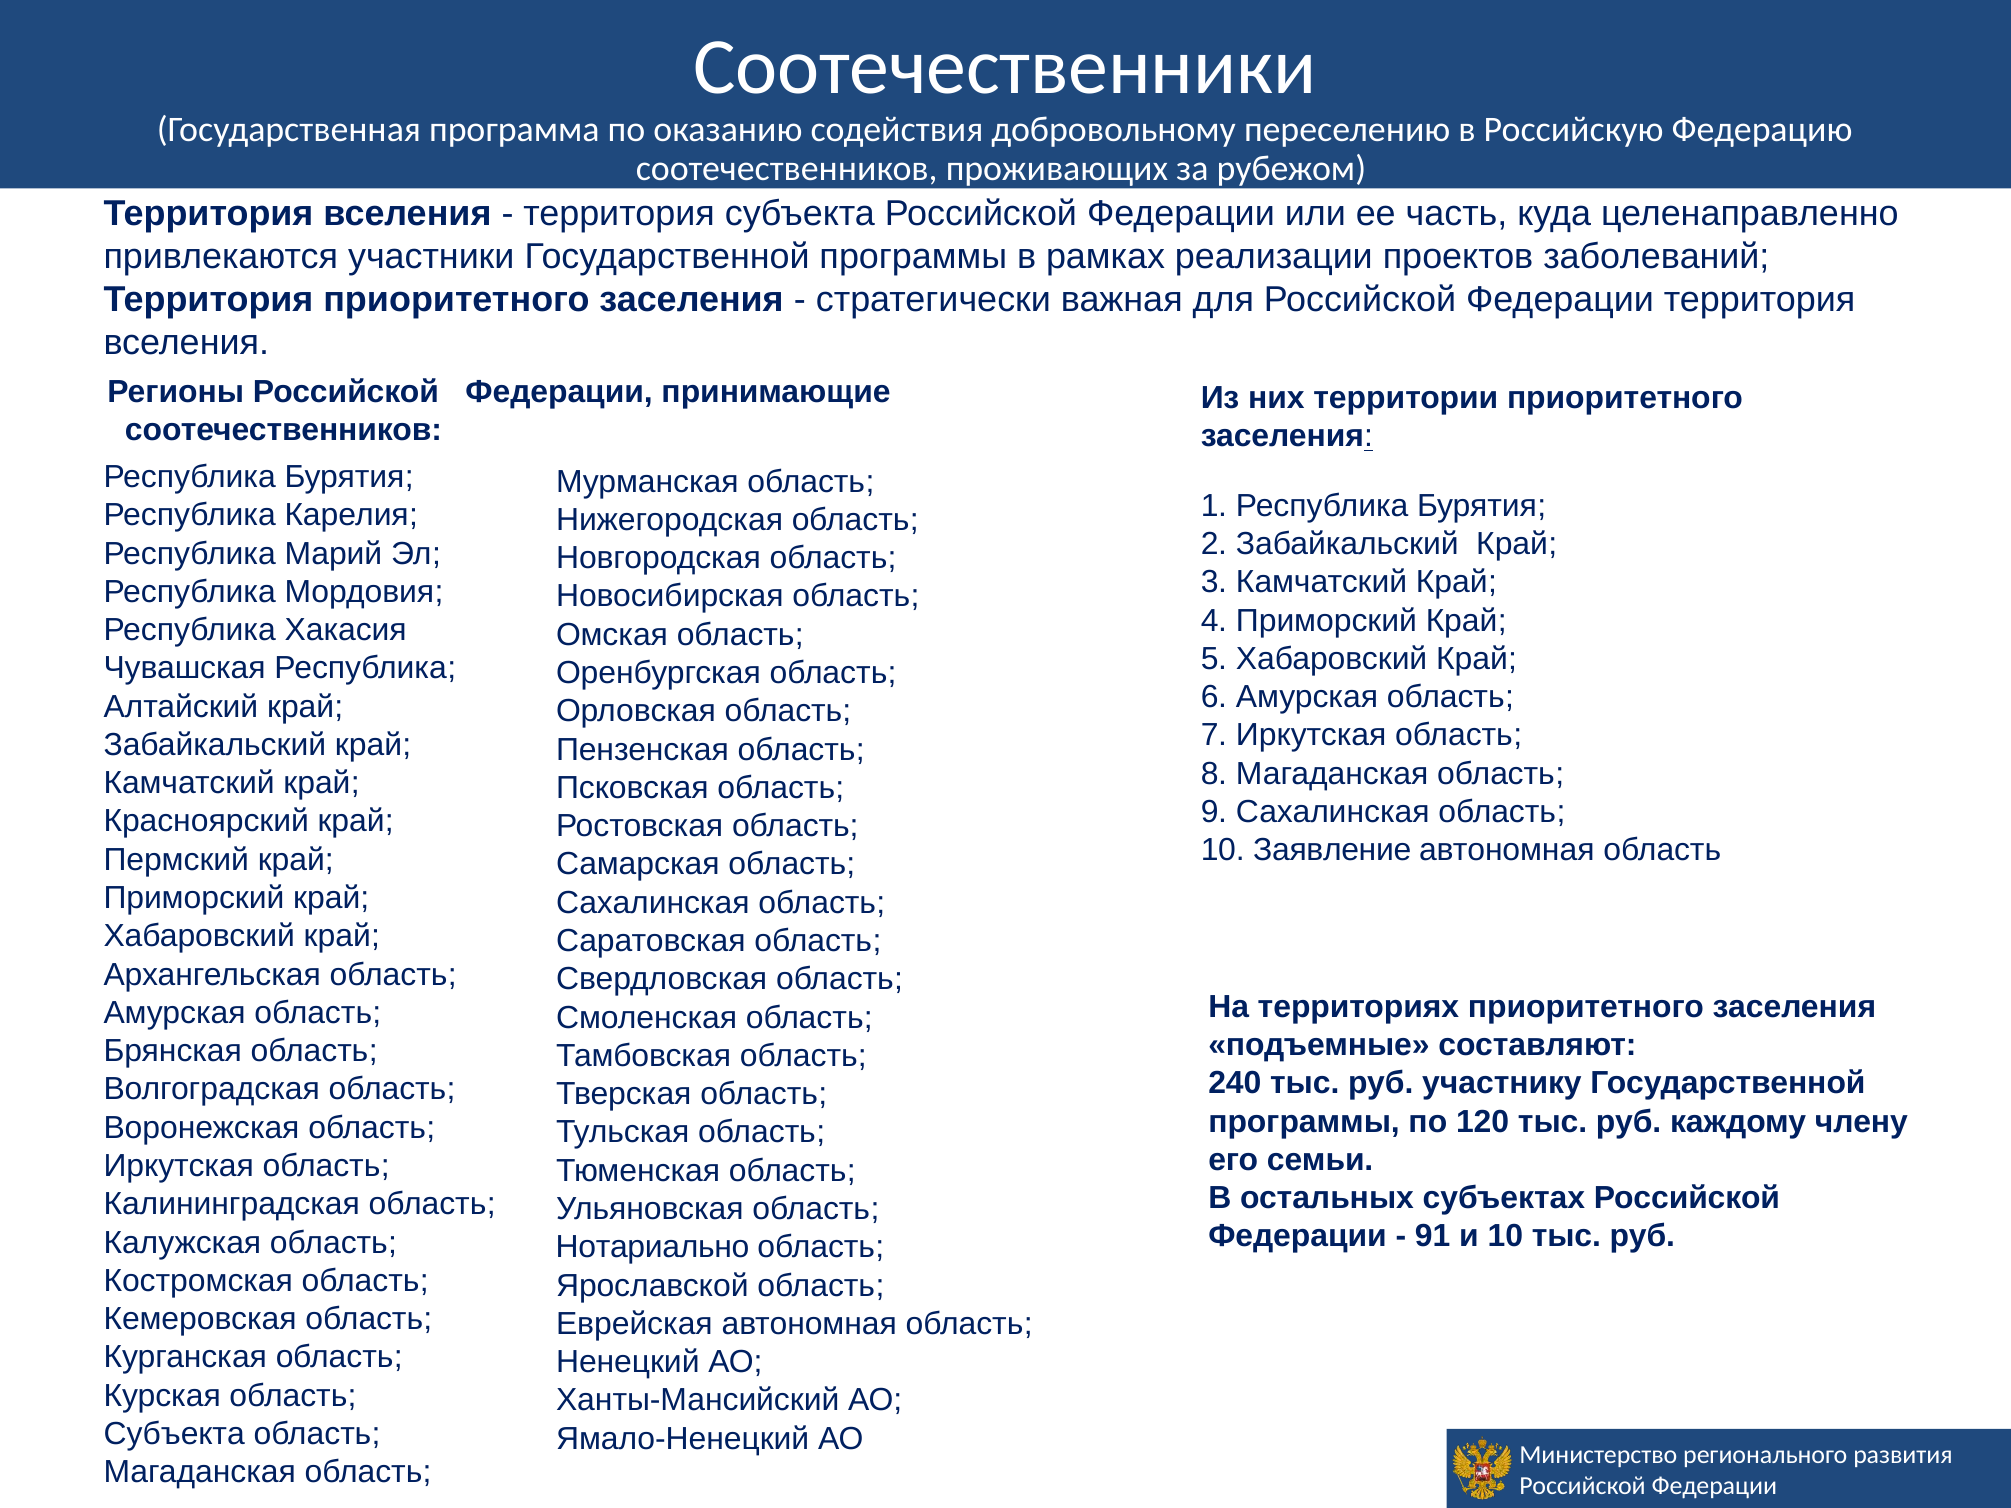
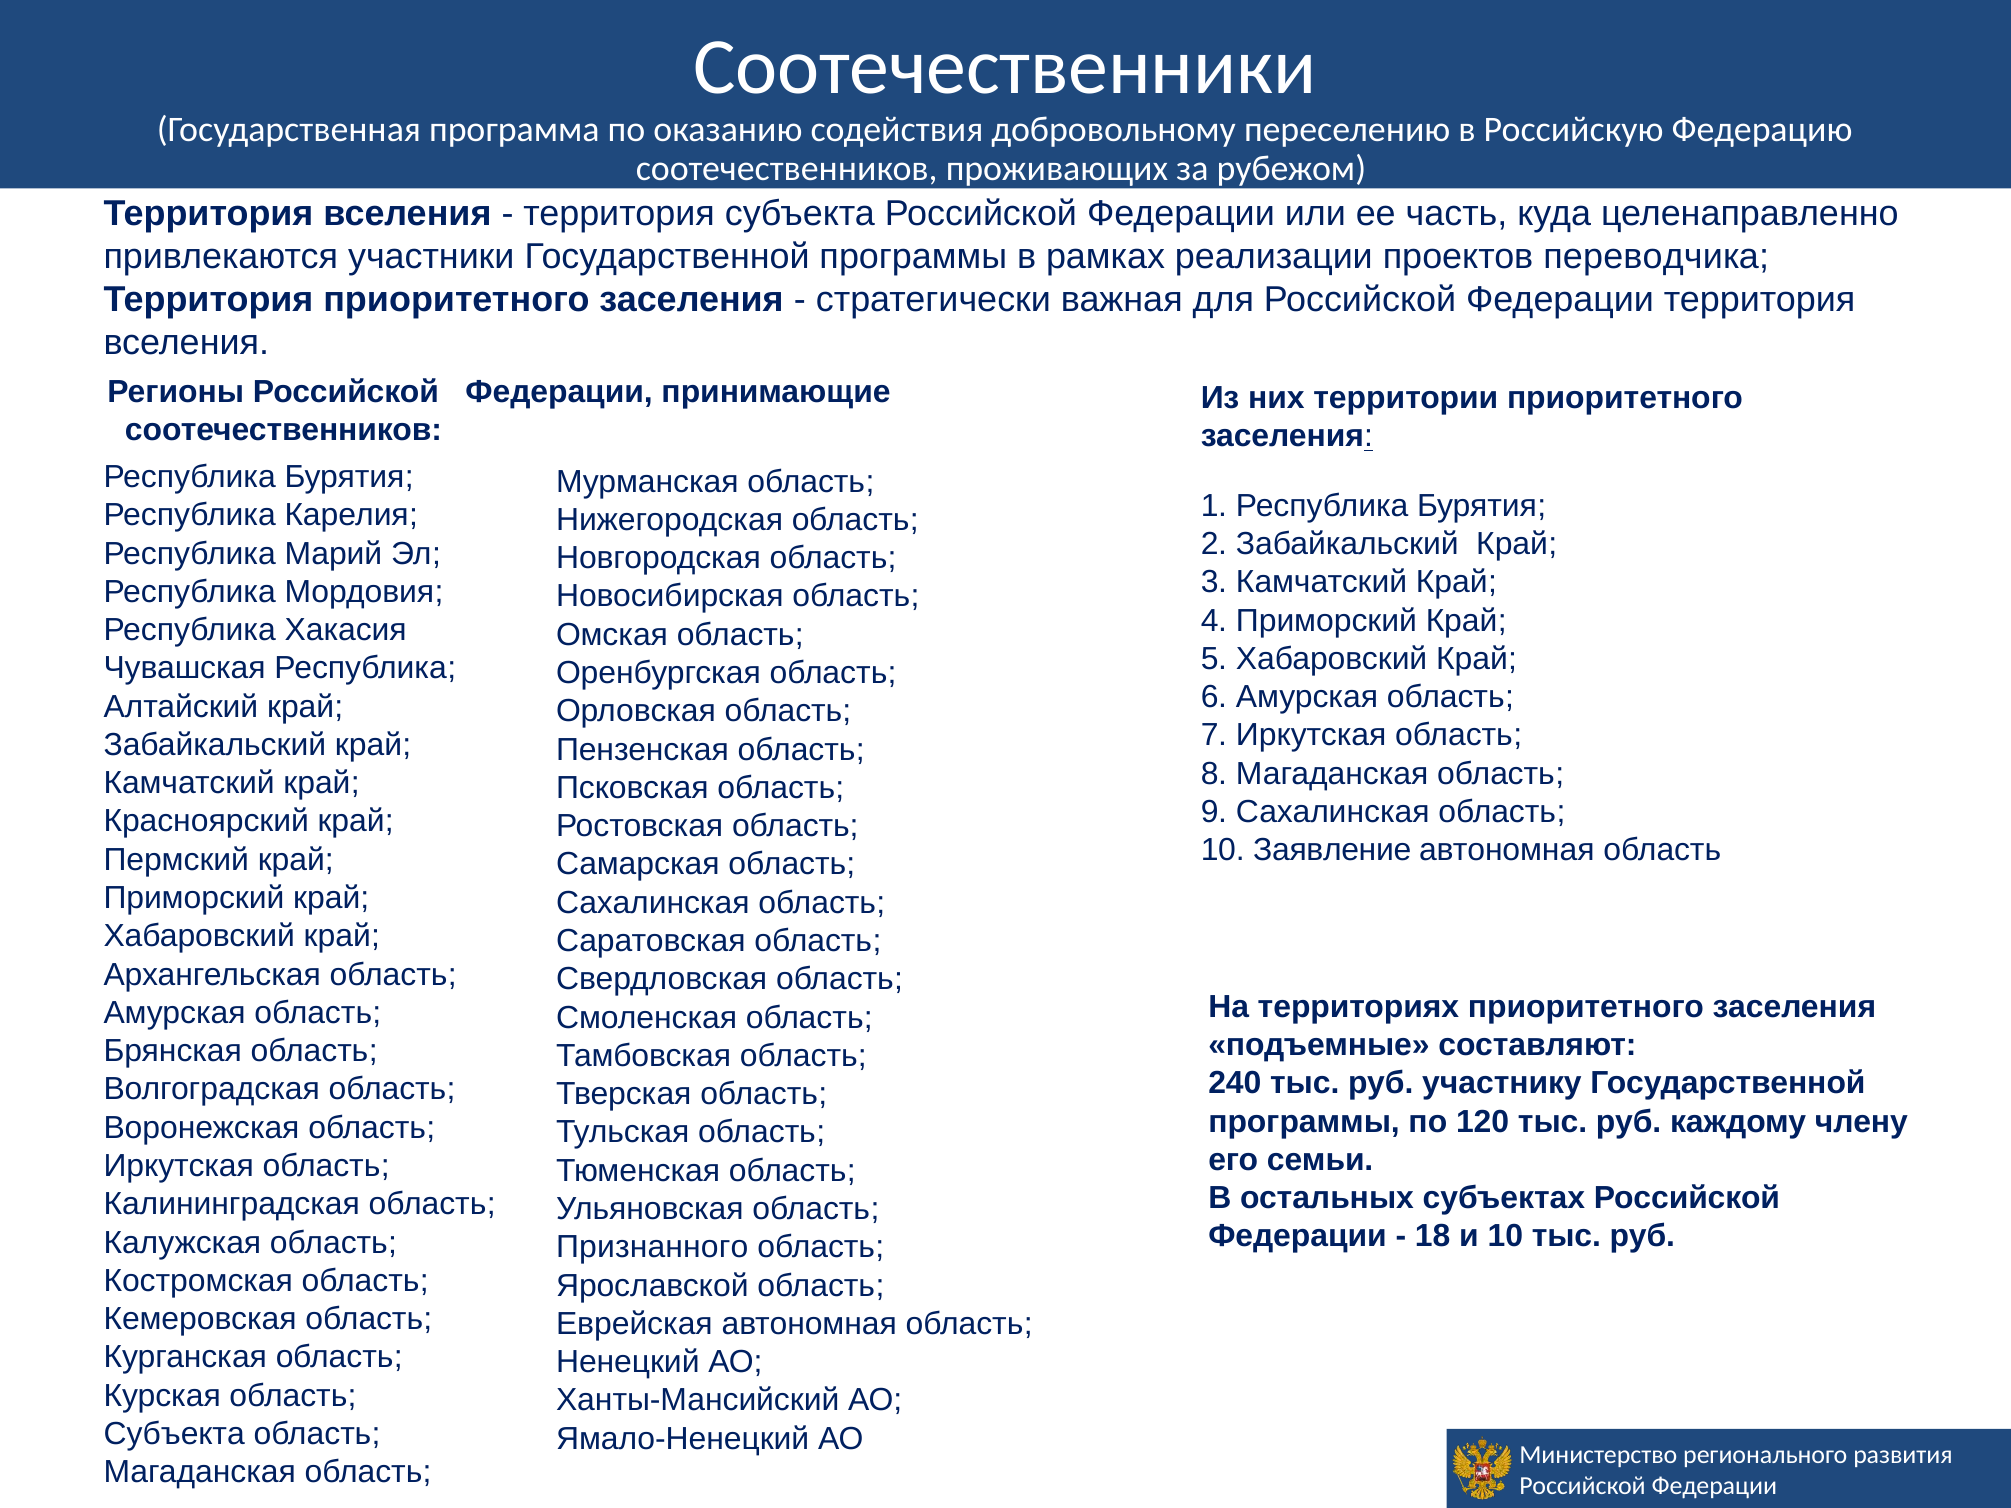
заболеваний: заболеваний -> переводчика (1656, 257)
91: 91 -> 18 (1433, 1237)
Нотариально: Нотариально -> Признанного (652, 1247)
